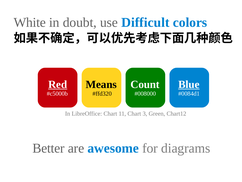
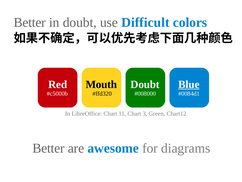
White: White -> Better (30, 22)
Red underline: present -> none (58, 84)
Means: Means -> Mouth (101, 84)
Count: Count -> Doubt (145, 84)
